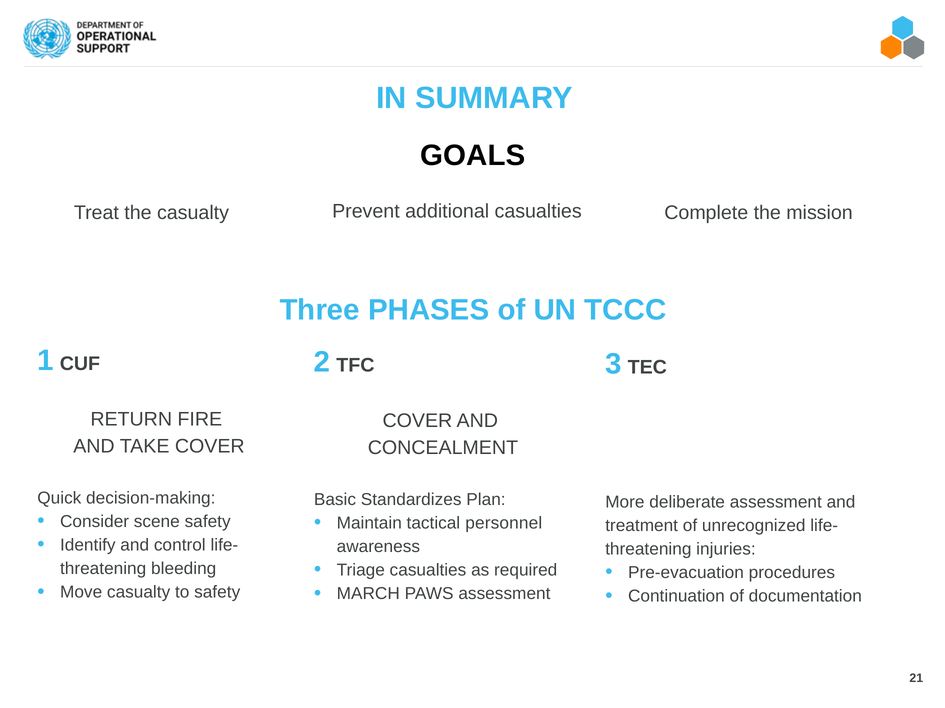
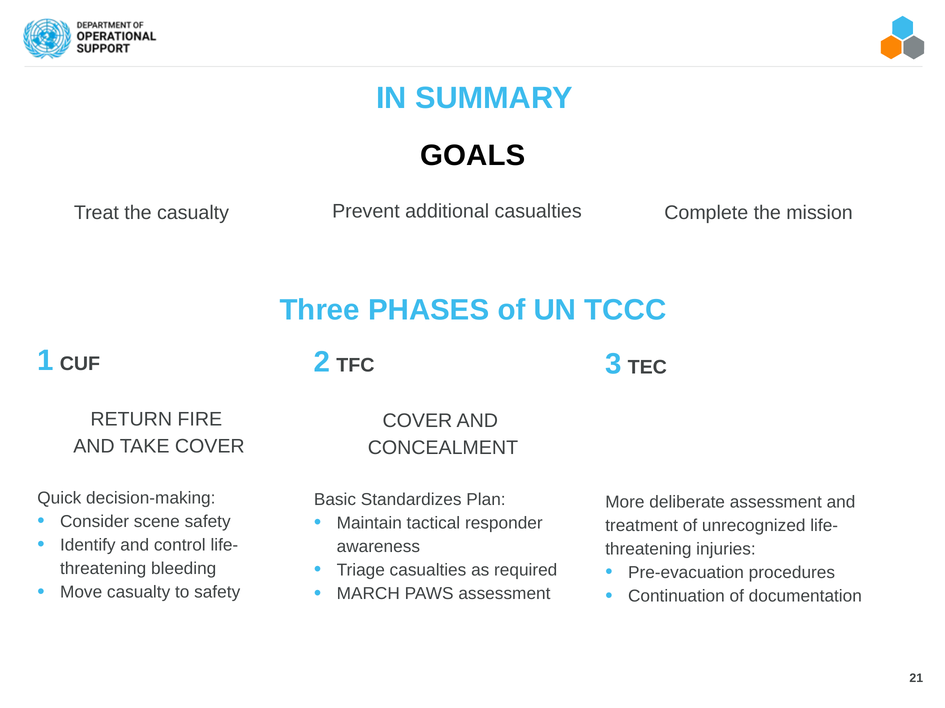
personnel: personnel -> responder (504, 523)
